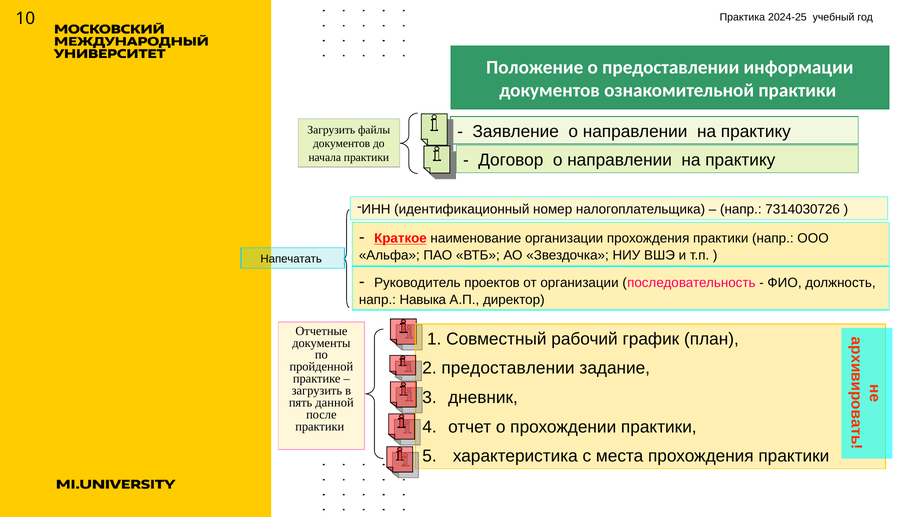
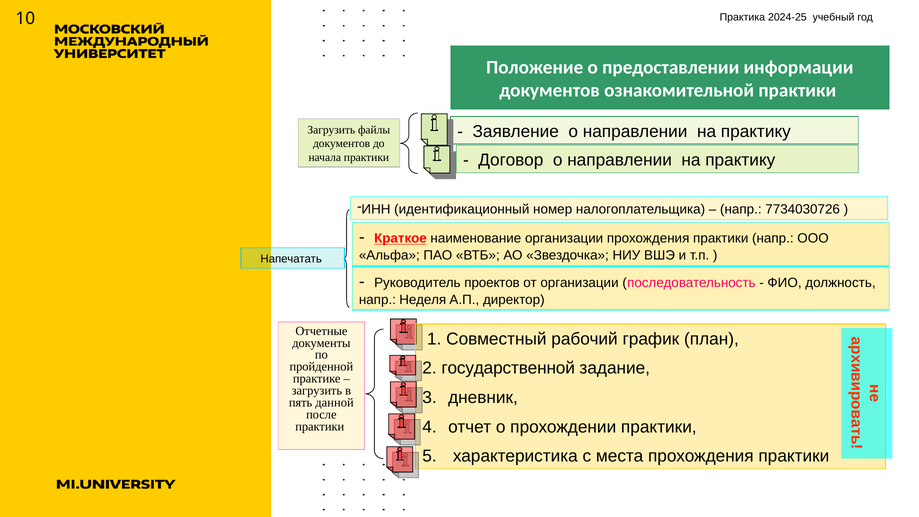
7314030726: 7314030726 -> 7734030726 (803, 209)
Навыка: Навыка -> Неделя (423, 300)
2 предоставлении: предоставлении -> государственной (508, 368)
